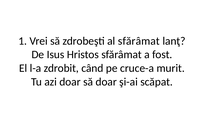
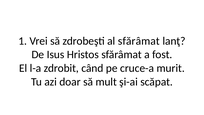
să doar: doar -> mult (106, 82)
